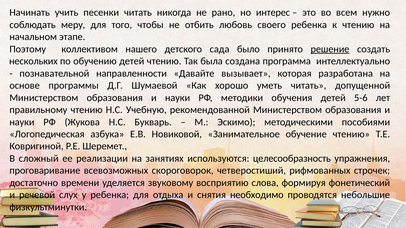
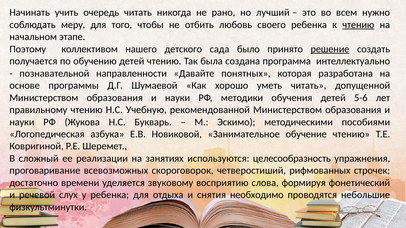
песенки: песенки -> очередь (101, 13)
интерес: интерес -> лучший (273, 13)
чтению underline: none -> present (358, 25)
нескольких: нескольких -> получается (33, 61)
вызывает: вызывает -> понятных (246, 73)
